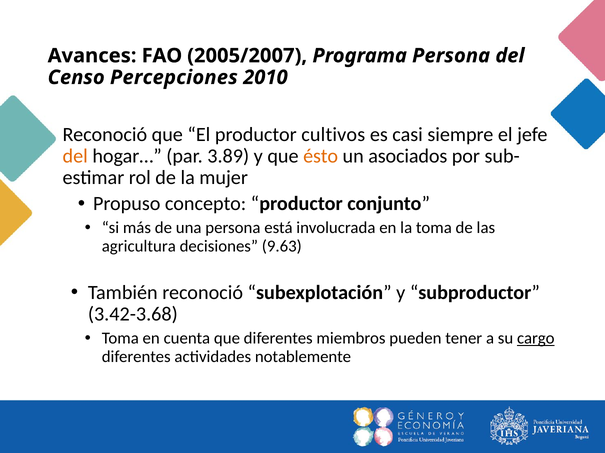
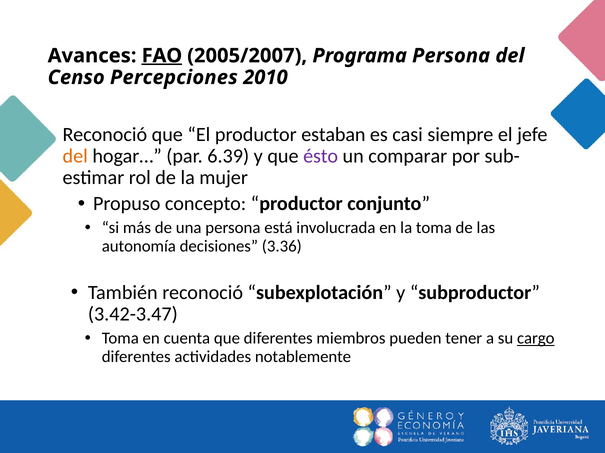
FAO underline: none -> present (162, 56)
cultivos: cultivos -> estaban (333, 135)
3.89: 3.89 -> 6.39 (228, 156)
ésto colour: orange -> purple (321, 156)
asociados: asociados -> comparar (408, 156)
agricultura: agricultura -> autonomía (139, 246)
9.63: 9.63 -> 3.36 (282, 246)
3.42-3.68: 3.42-3.68 -> 3.42-3.47 (133, 315)
